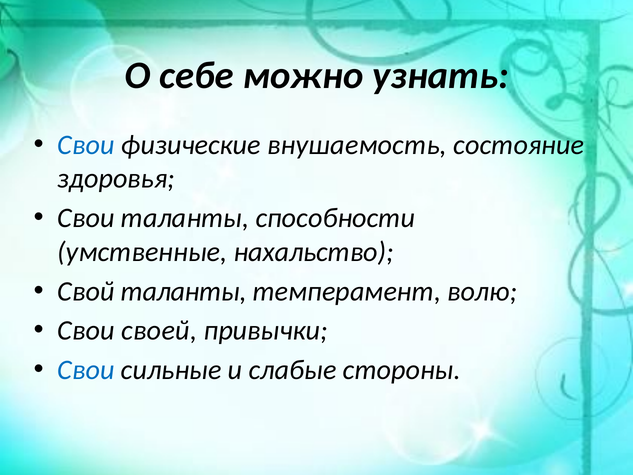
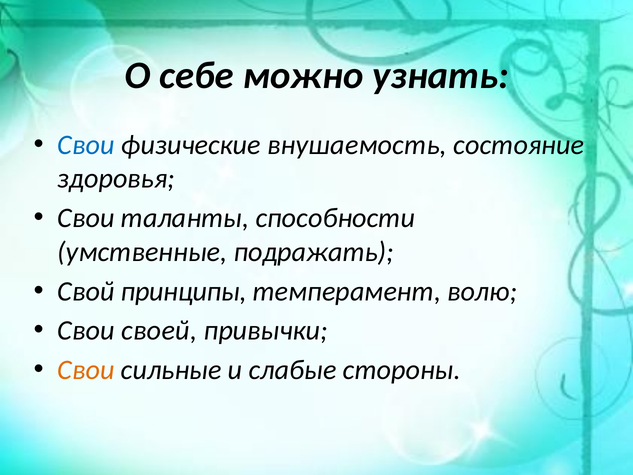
нахальство: нахальство -> подражать (314, 252)
Свой таланты: таланты -> принципы (184, 291)
Свои colour: blue -> orange (86, 370)
